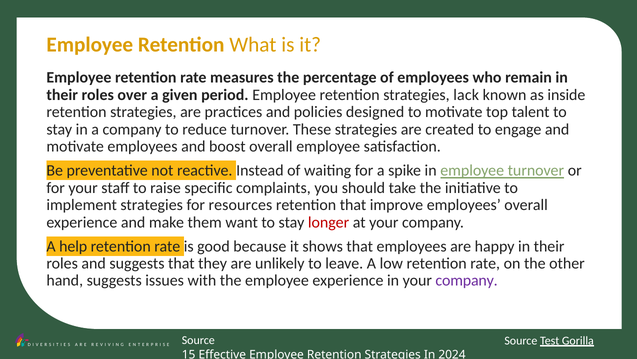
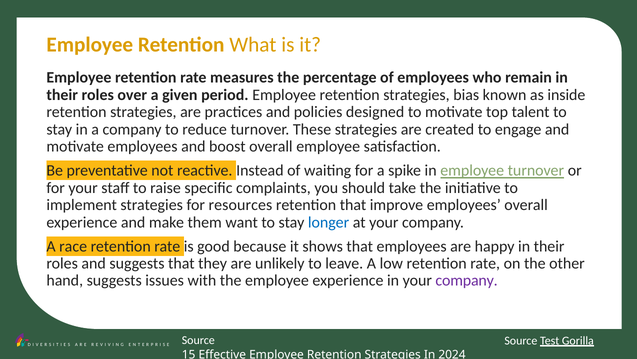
lack: lack -> bias (466, 95)
longer colour: red -> blue (329, 222)
help: help -> race (73, 246)
